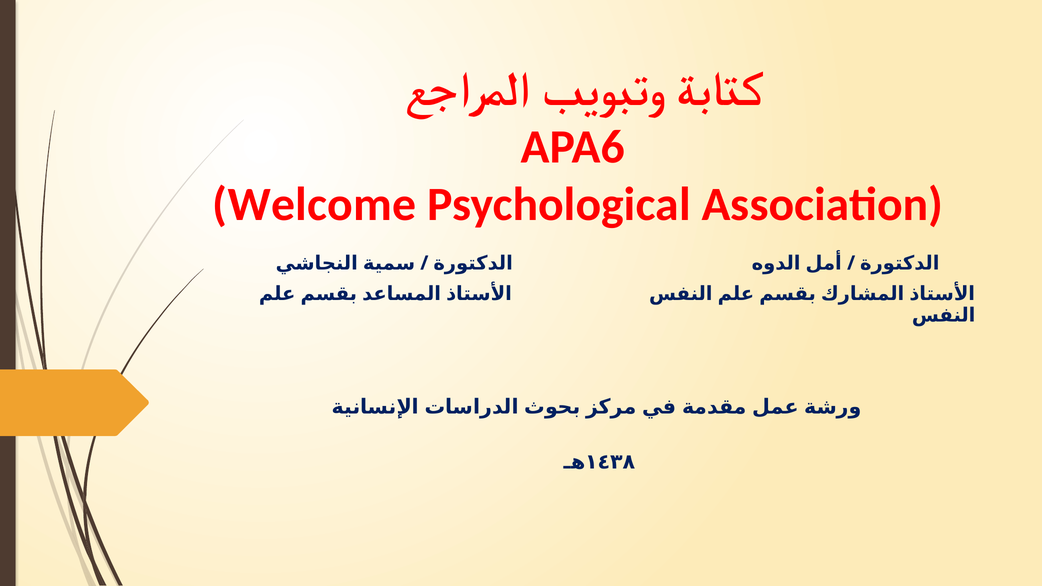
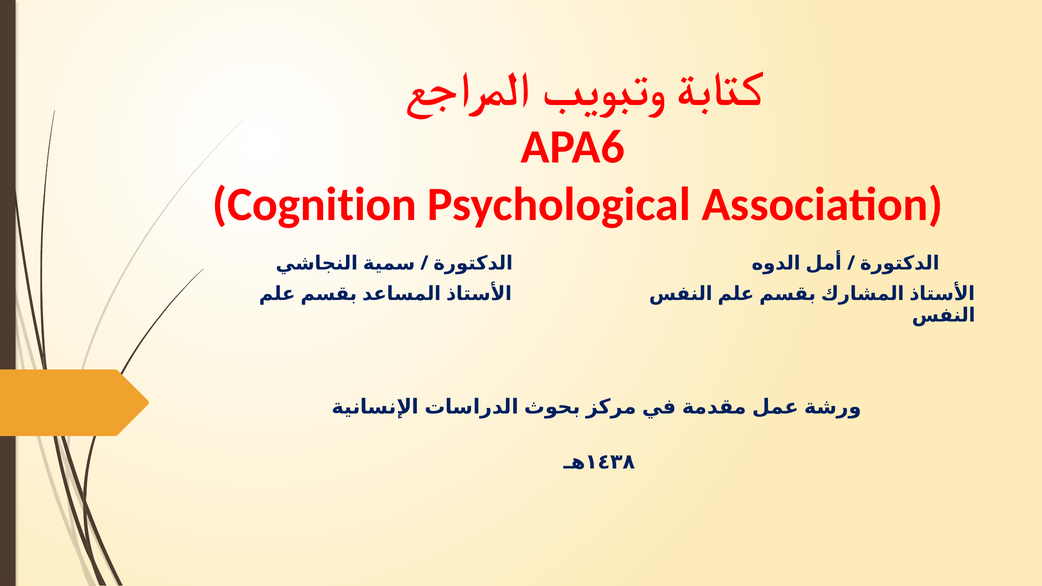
Welcome: Welcome -> Cognition (315, 205)
